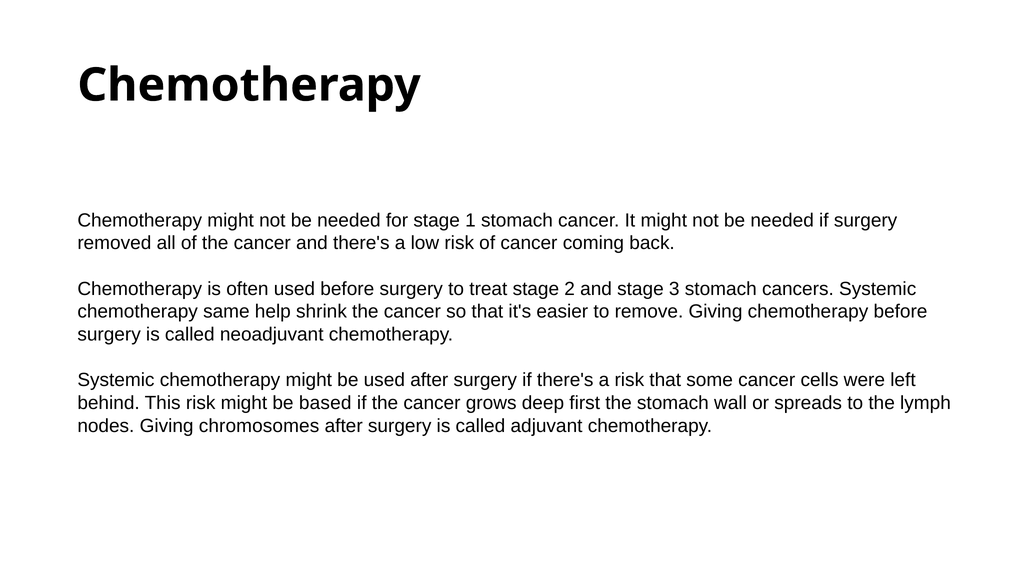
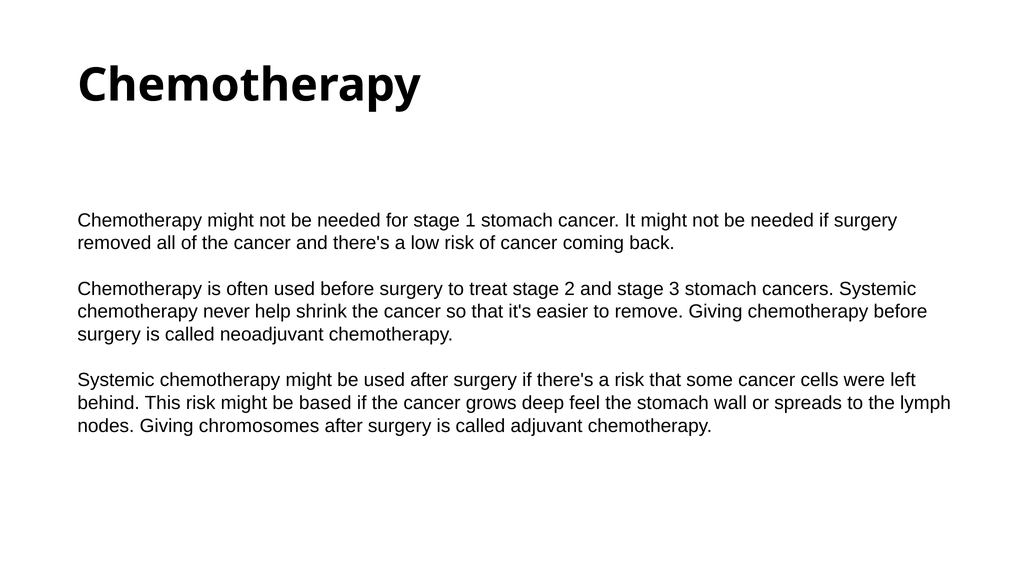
same: same -> never (226, 312)
first: first -> feel (585, 403)
